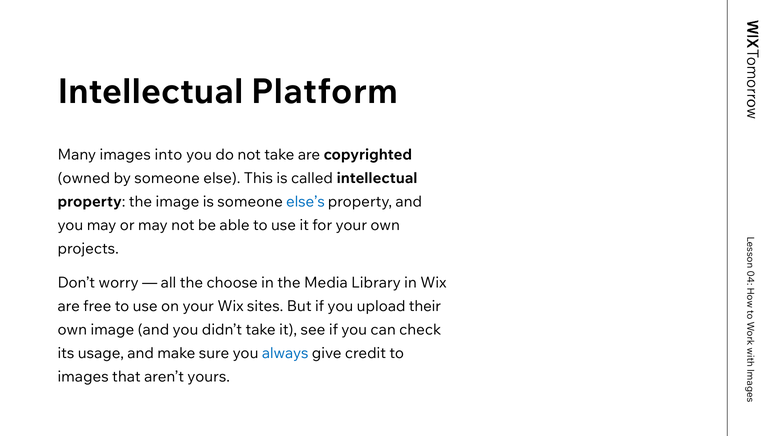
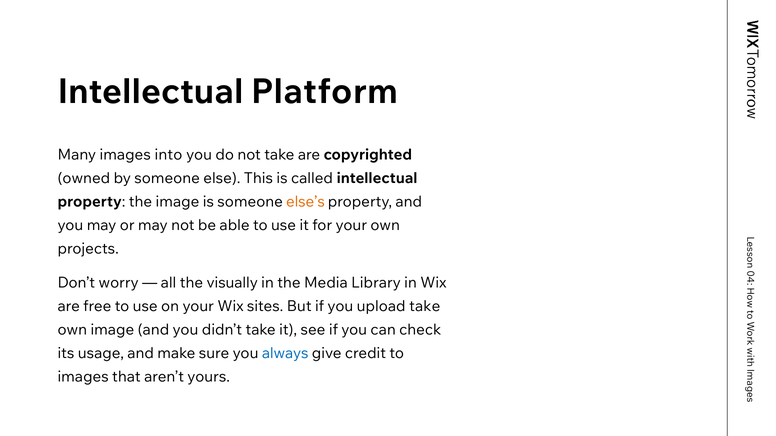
else’s colour: blue -> orange (305, 202)
choose: choose -> visually (232, 283)
upload their: their -> take (425, 307)
